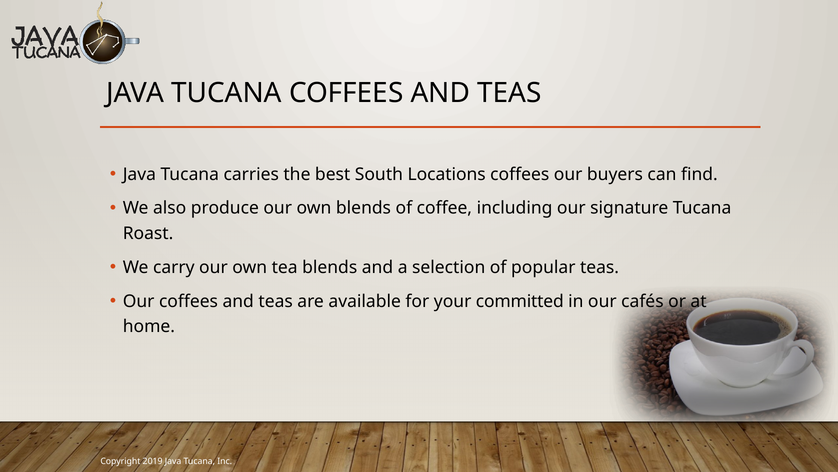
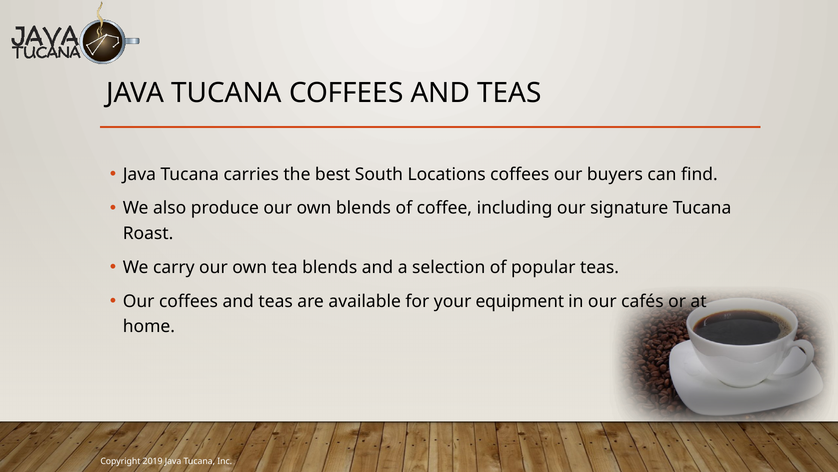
committed: committed -> equipment (520, 301)
